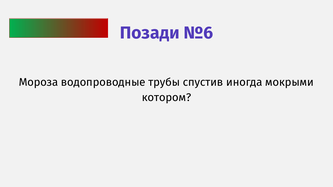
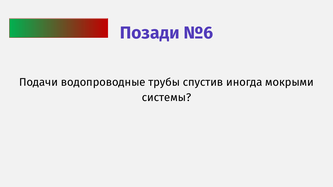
Мороза: Мороза -> Подачи (39, 82)
котором: котором -> системы (166, 98)
